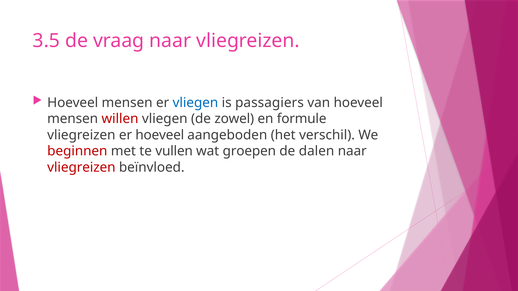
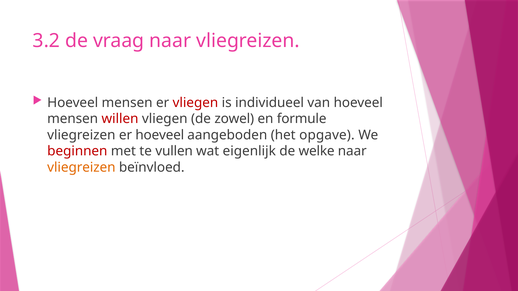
3.5: 3.5 -> 3.2 (46, 41)
vliegen colour: blue -> red (195, 103)
passagiers: passagiers -> individueel (270, 103)
verschil: verschil -> opgave (327, 135)
groepen: groepen -> eigenlijk (249, 151)
dalen: dalen -> welke (317, 151)
vliegreizen colour: red -> orange (81, 167)
